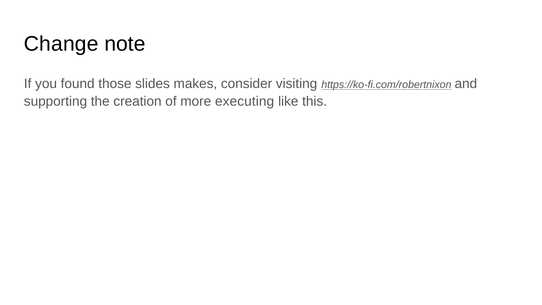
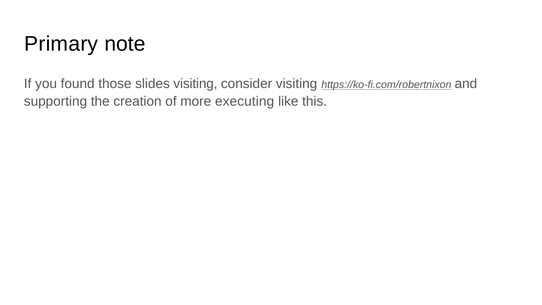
Change: Change -> Primary (61, 44)
slides makes: makes -> visiting (195, 84)
